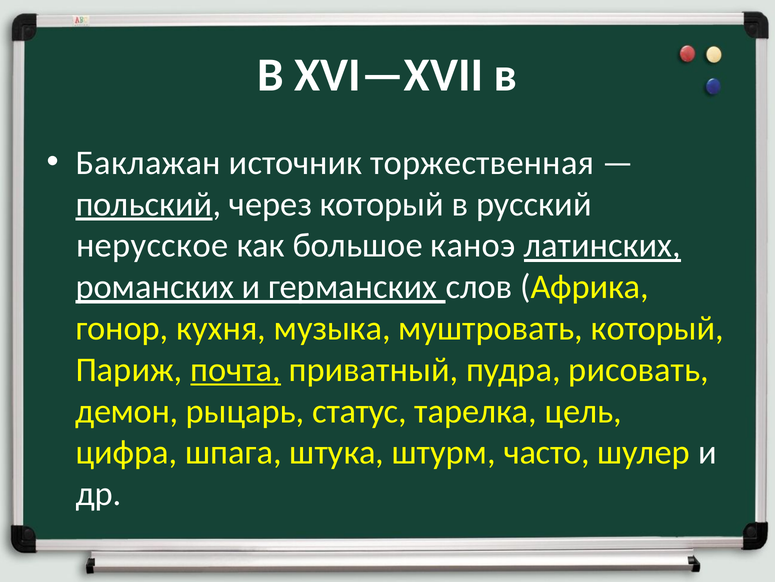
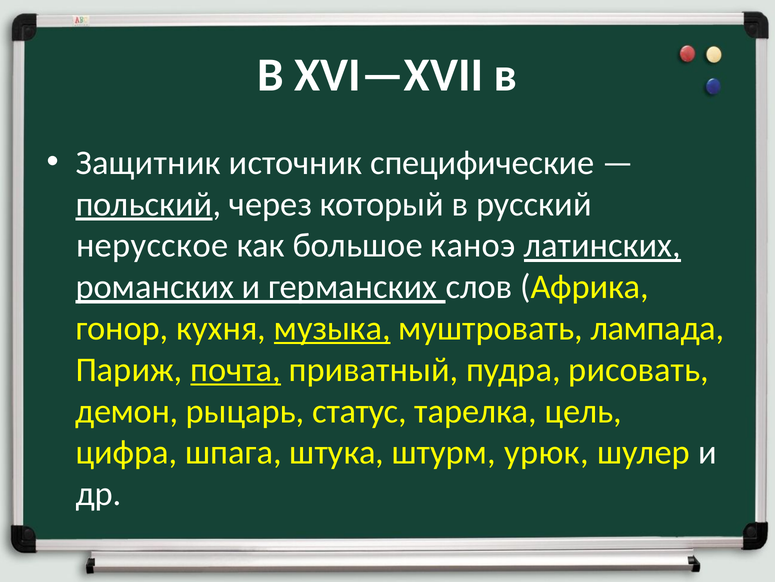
Баклажан: Баклажан -> Защитник (148, 163)
торжественная: торжественная -> специфические (482, 163)
музыка underline: none -> present (332, 328)
муштровать который: который -> лампада (657, 328)
часто: часто -> урюк (546, 452)
